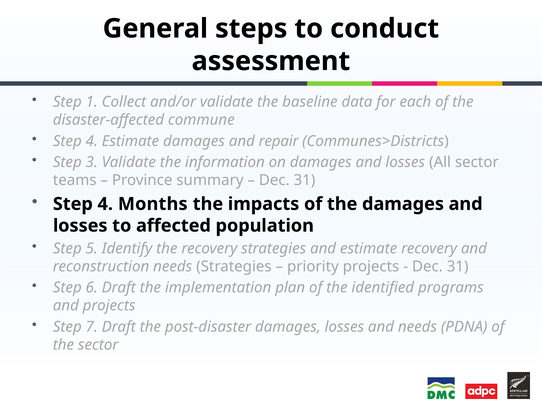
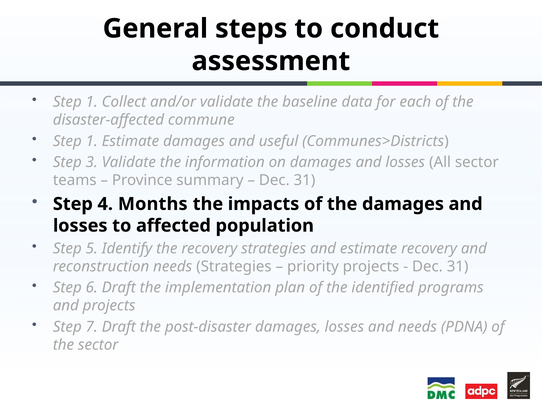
4: 4 -> 1 (92, 141)
repair: repair -> useful (279, 141)
